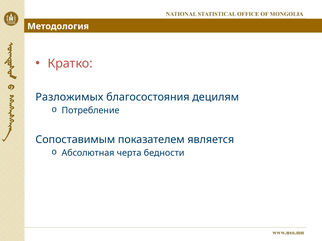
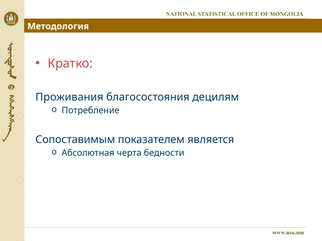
Разложимых: Разложимых -> Проживания (69, 97)
